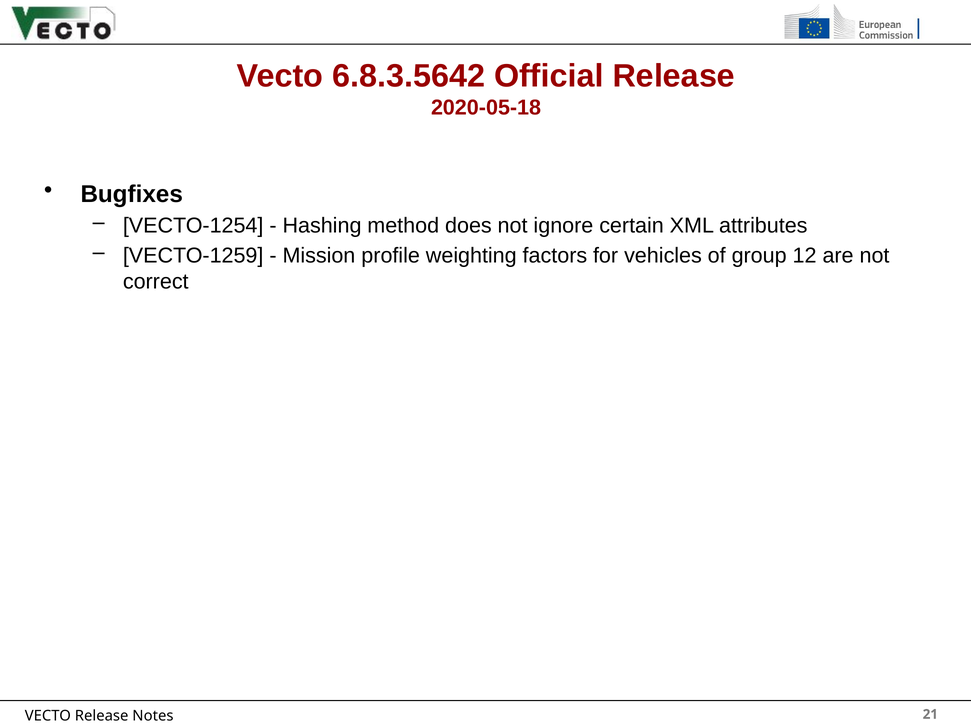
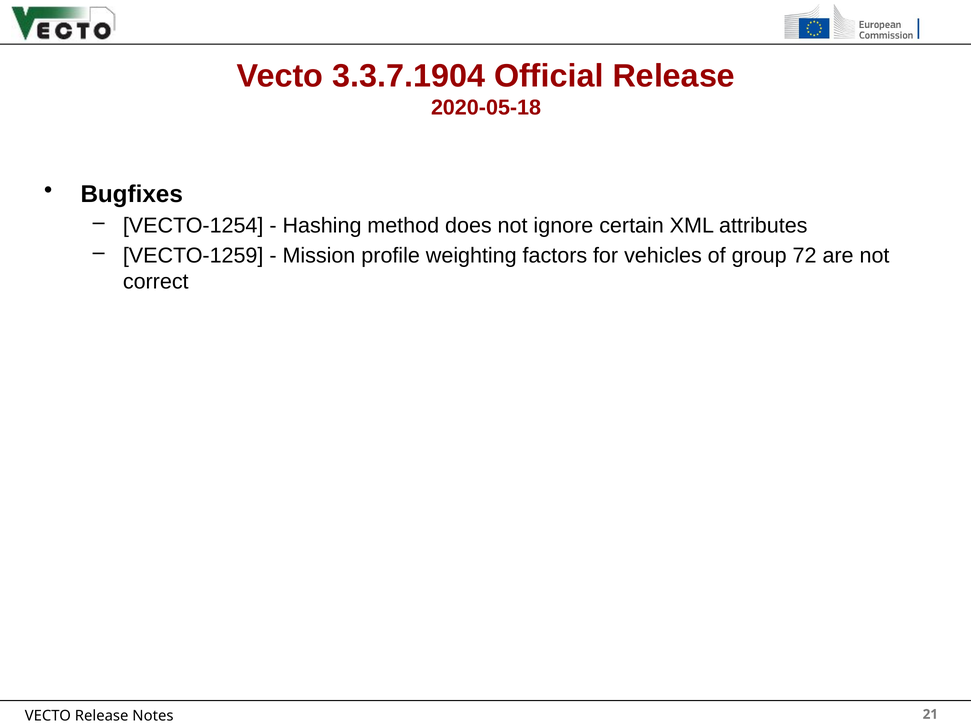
6.8.3.5642: 6.8.3.5642 -> 3.3.7.1904 (409, 76)
12: 12 -> 72 (805, 256)
